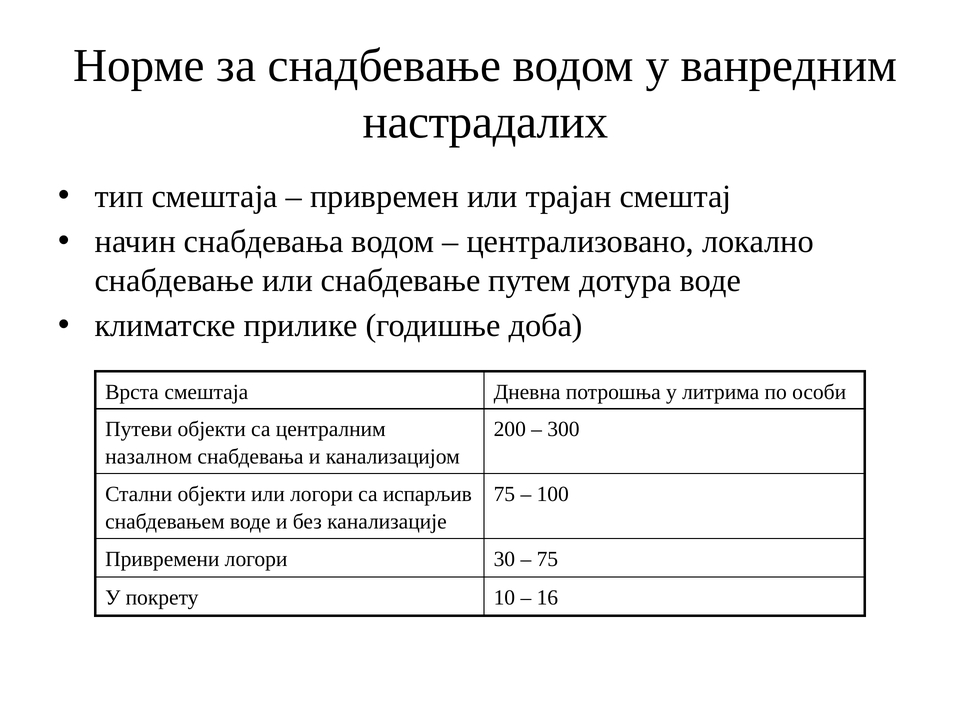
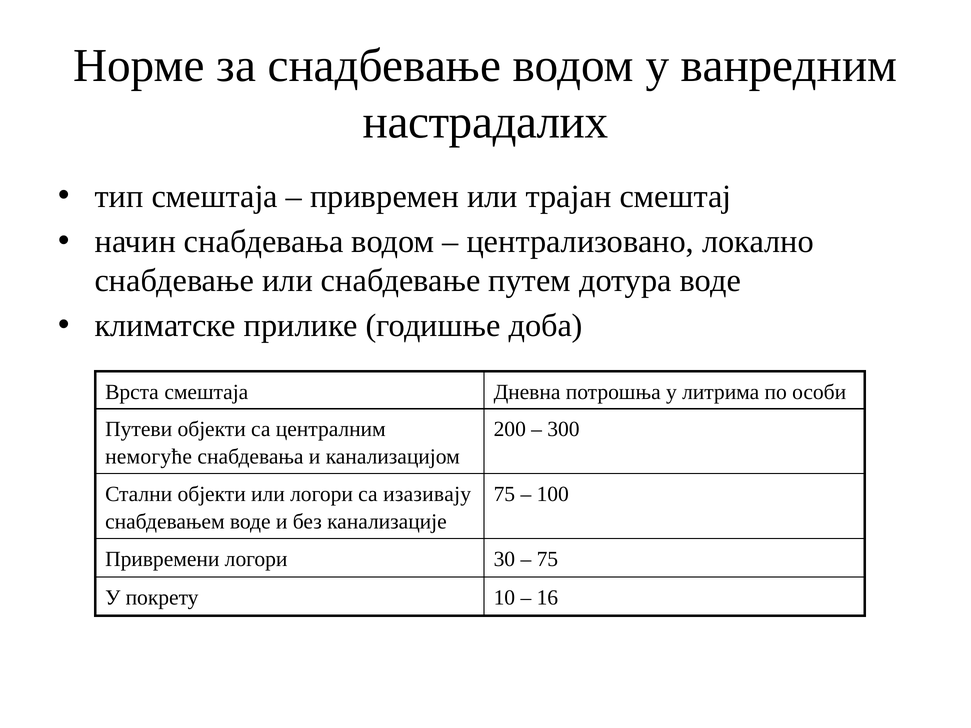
назалном: назалном -> немогуће (149, 457)
испарљив: испарљив -> изазивају (427, 494)
